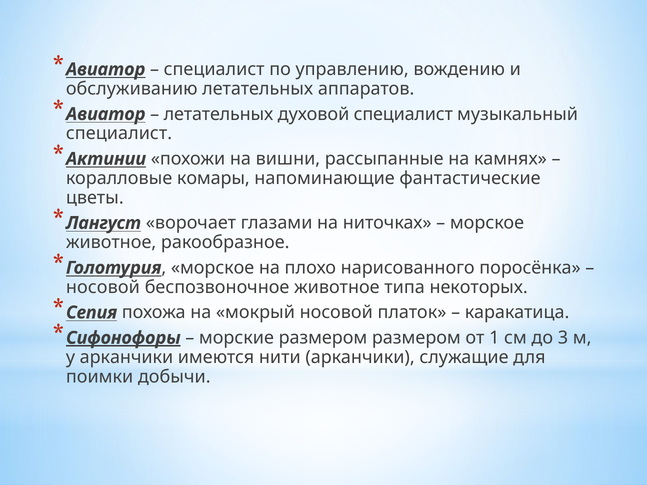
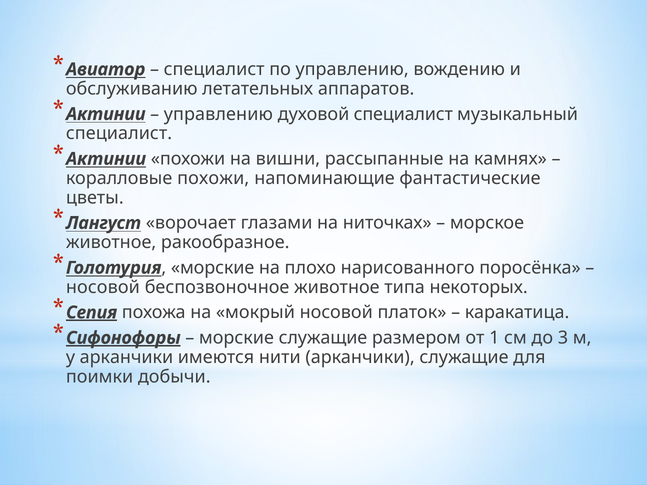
Авиатор: Авиатор -> Актинии (106, 114)
летательных: летательных -> управлению (218, 114)
коралловые комары: комары -> похожи (213, 178)
морское: морское -> морские (213, 268)
Сепия underline: none -> present (92, 313)
морские размером: размером -> служащие (323, 338)
